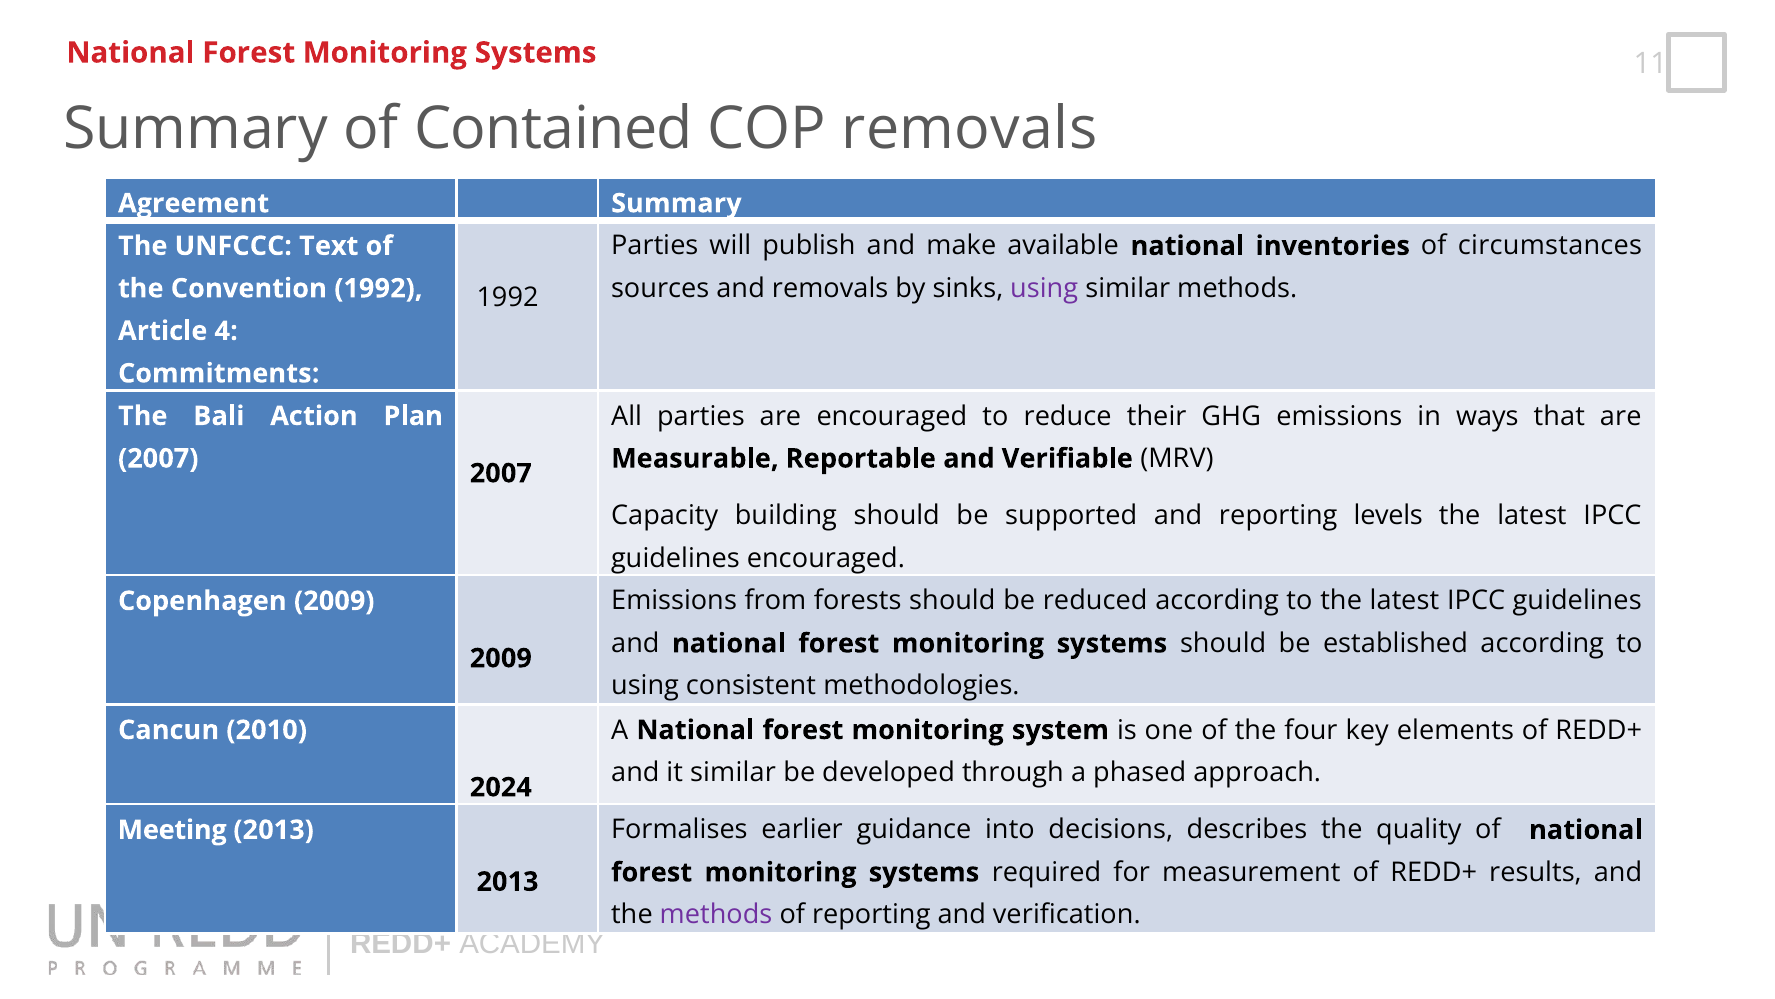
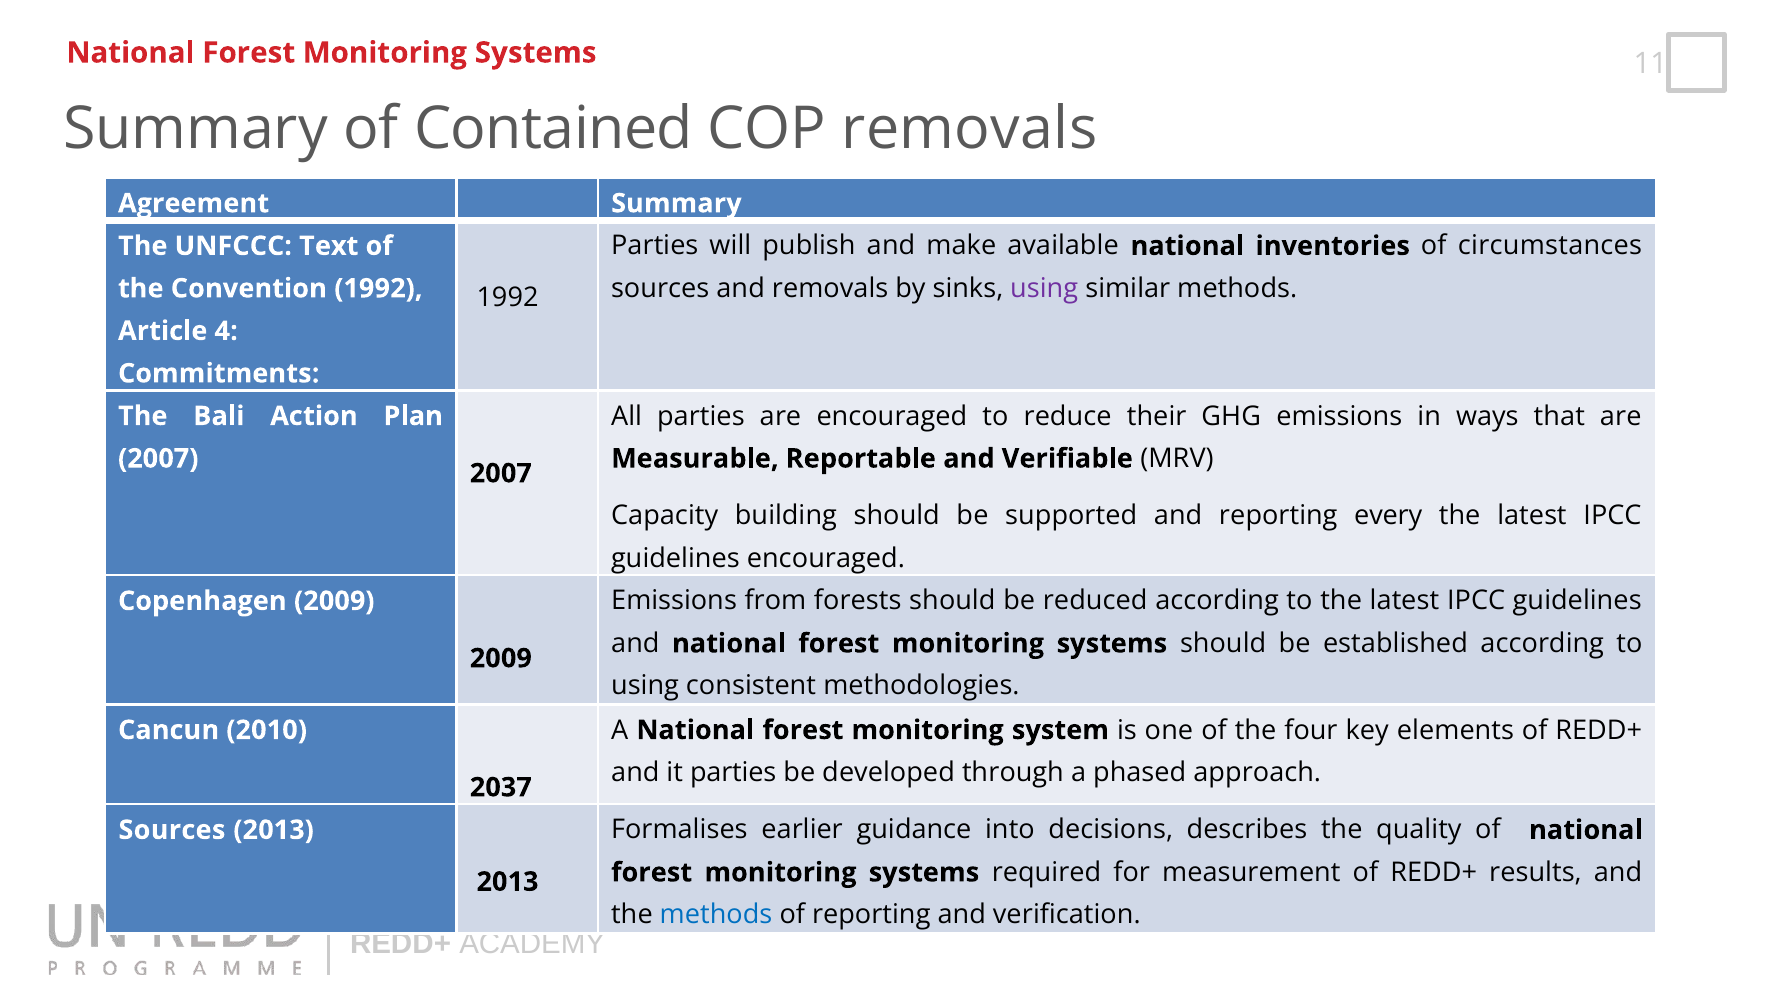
levels: levels -> every (1388, 516)
it similar: similar -> parties (733, 772)
2024: 2024 -> 2037 (501, 787)
Meeting: Meeting -> Sources (172, 830)
methods colour: purple -> blue (716, 915)
